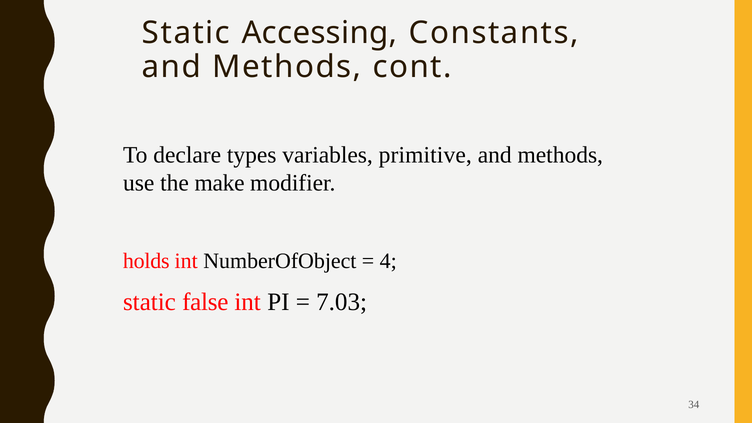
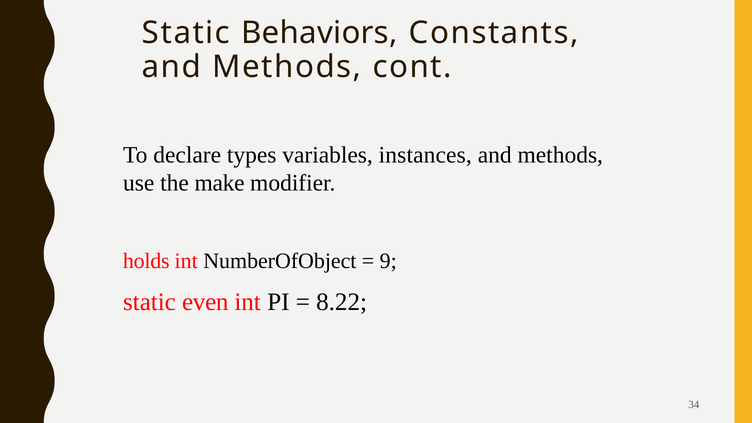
Accessing: Accessing -> Behaviors (319, 33)
primitive: primitive -> instances (425, 155)
4: 4 -> 9 (388, 261)
false: false -> even (205, 302)
7.03: 7.03 -> 8.22 (342, 302)
